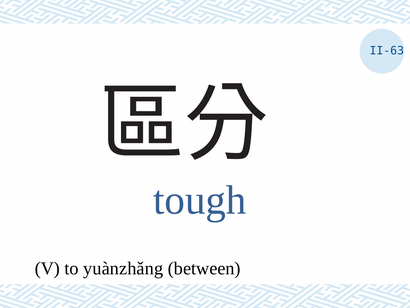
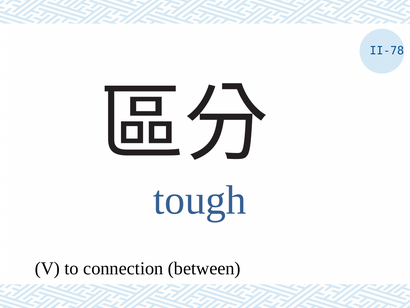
II-63: II-63 -> II-78 (387, 51)
yuànzhǎng: yuànzhǎng -> connection (123, 268)
